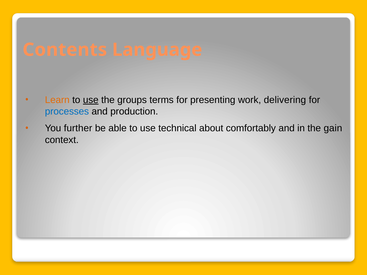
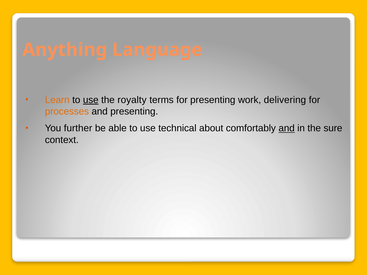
Contents: Contents -> Anything (65, 50)
groups: groups -> royalty (132, 100)
processes colour: blue -> orange (67, 112)
and production: production -> presenting (134, 112)
and underline: none -> present (287, 128)
gain: gain -> sure (333, 128)
